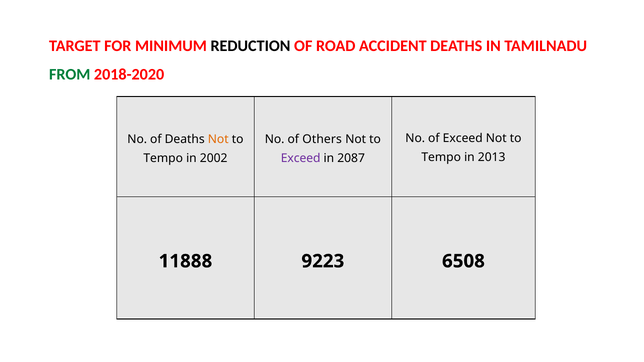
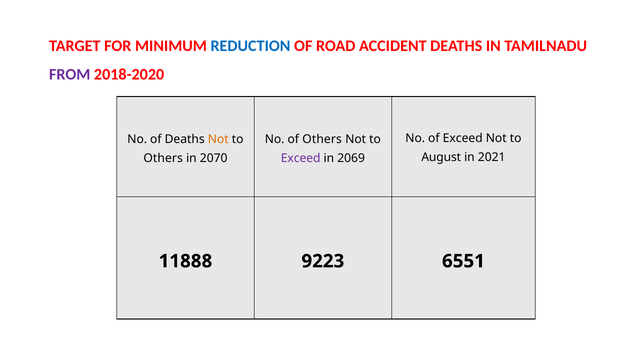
REDUCTION colour: black -> blue (250, 46)
FROM colour: green -> purple (70, 75)
Tempo: Tempo -> August (441, 157)
2013: 2013 -> 2021 (492, 157)
Tempo: Tempo -> Others (163, 158)
2002: 2002 -> 2070 (214, 158)
2087: 2087 -> 2069 (351, 158)
6508: 6508 -> 6551 (463, 261)
